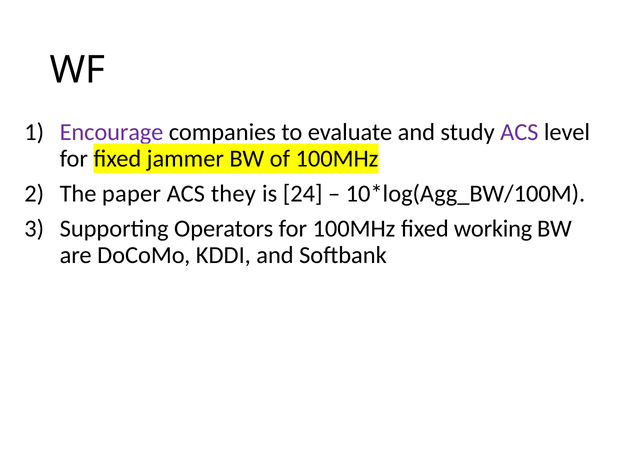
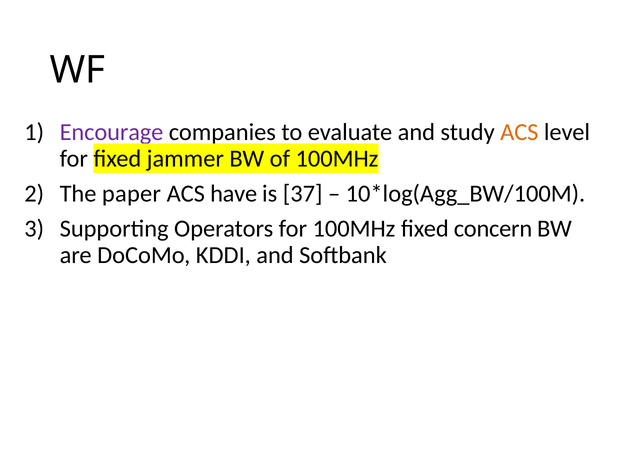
ACS colour: purple -> orange (519, 132)
they: they -> have (234, 194)
24: 24 -> 37 (303, 194)
working: working -> concern (493, 229)
